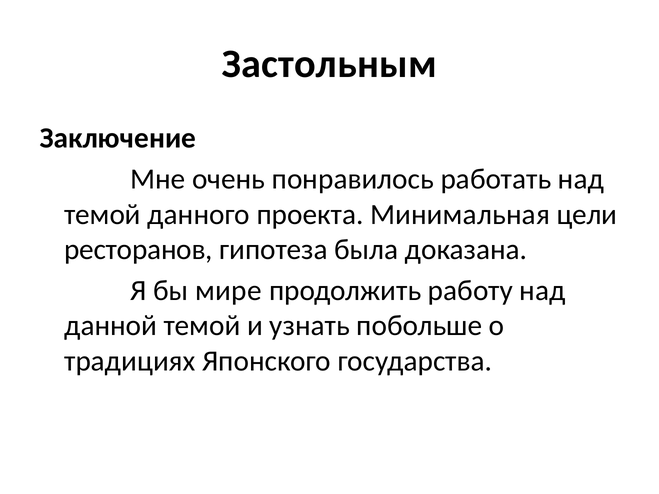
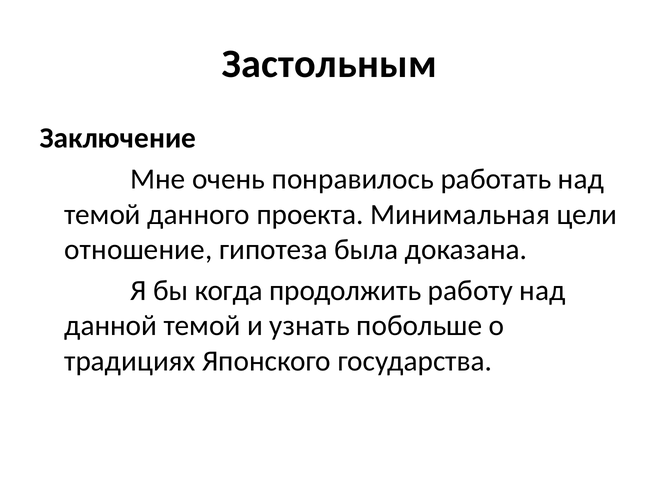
ресторанов: ресторанов -> отношение (138, 250)
мире: мире -> когда (229, 291)
